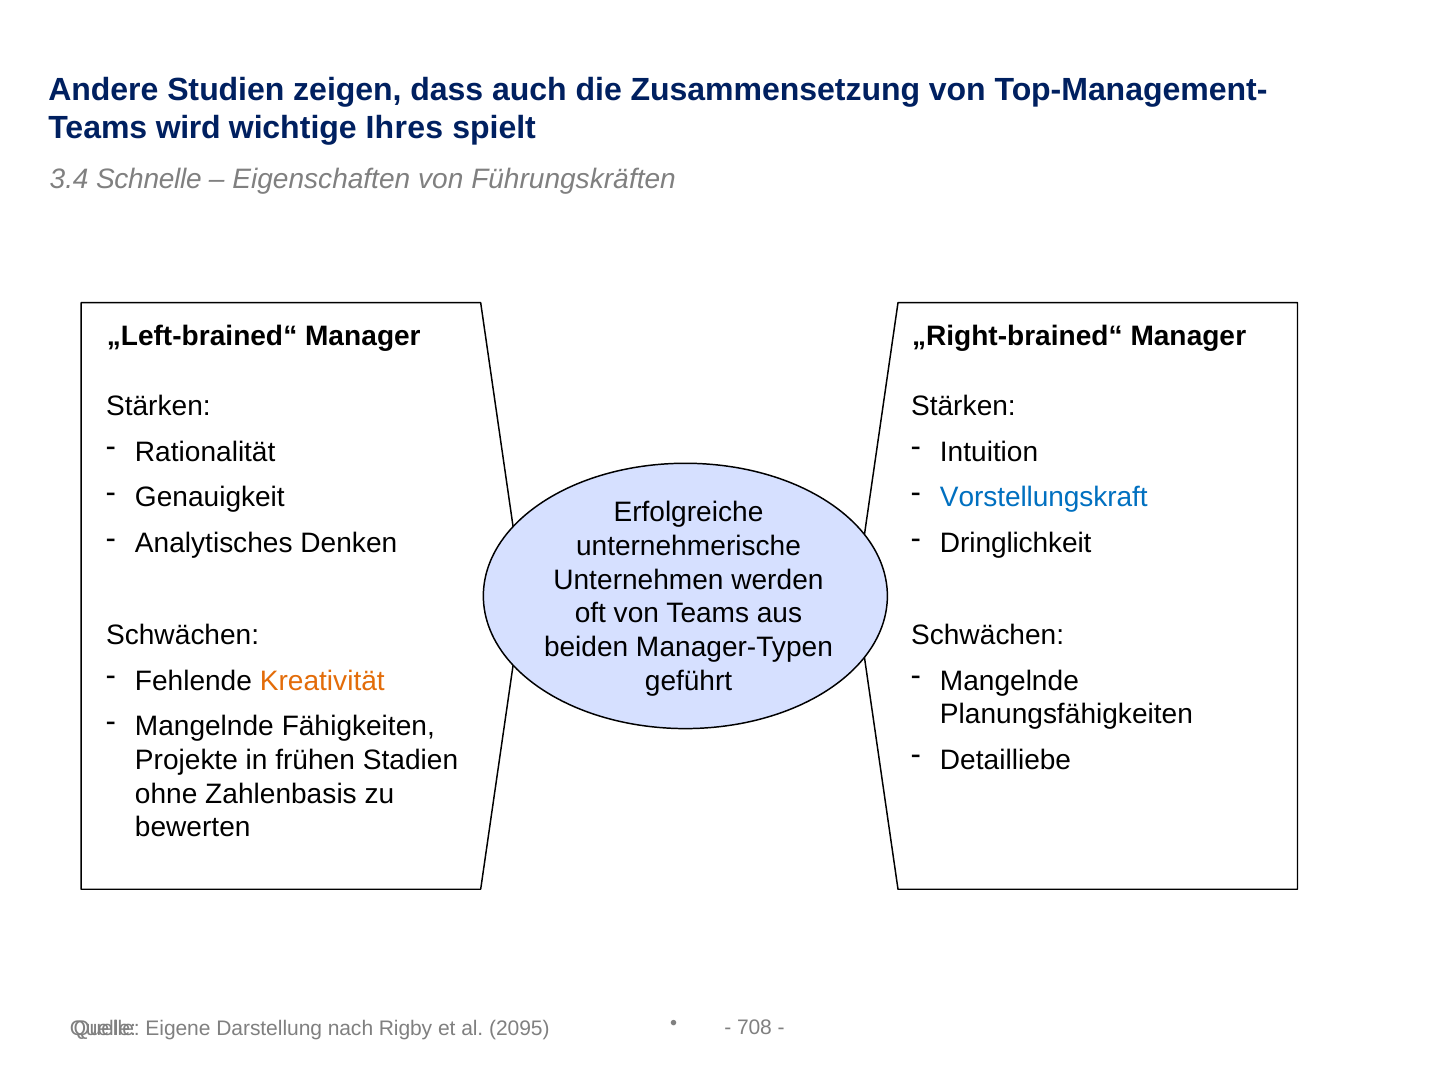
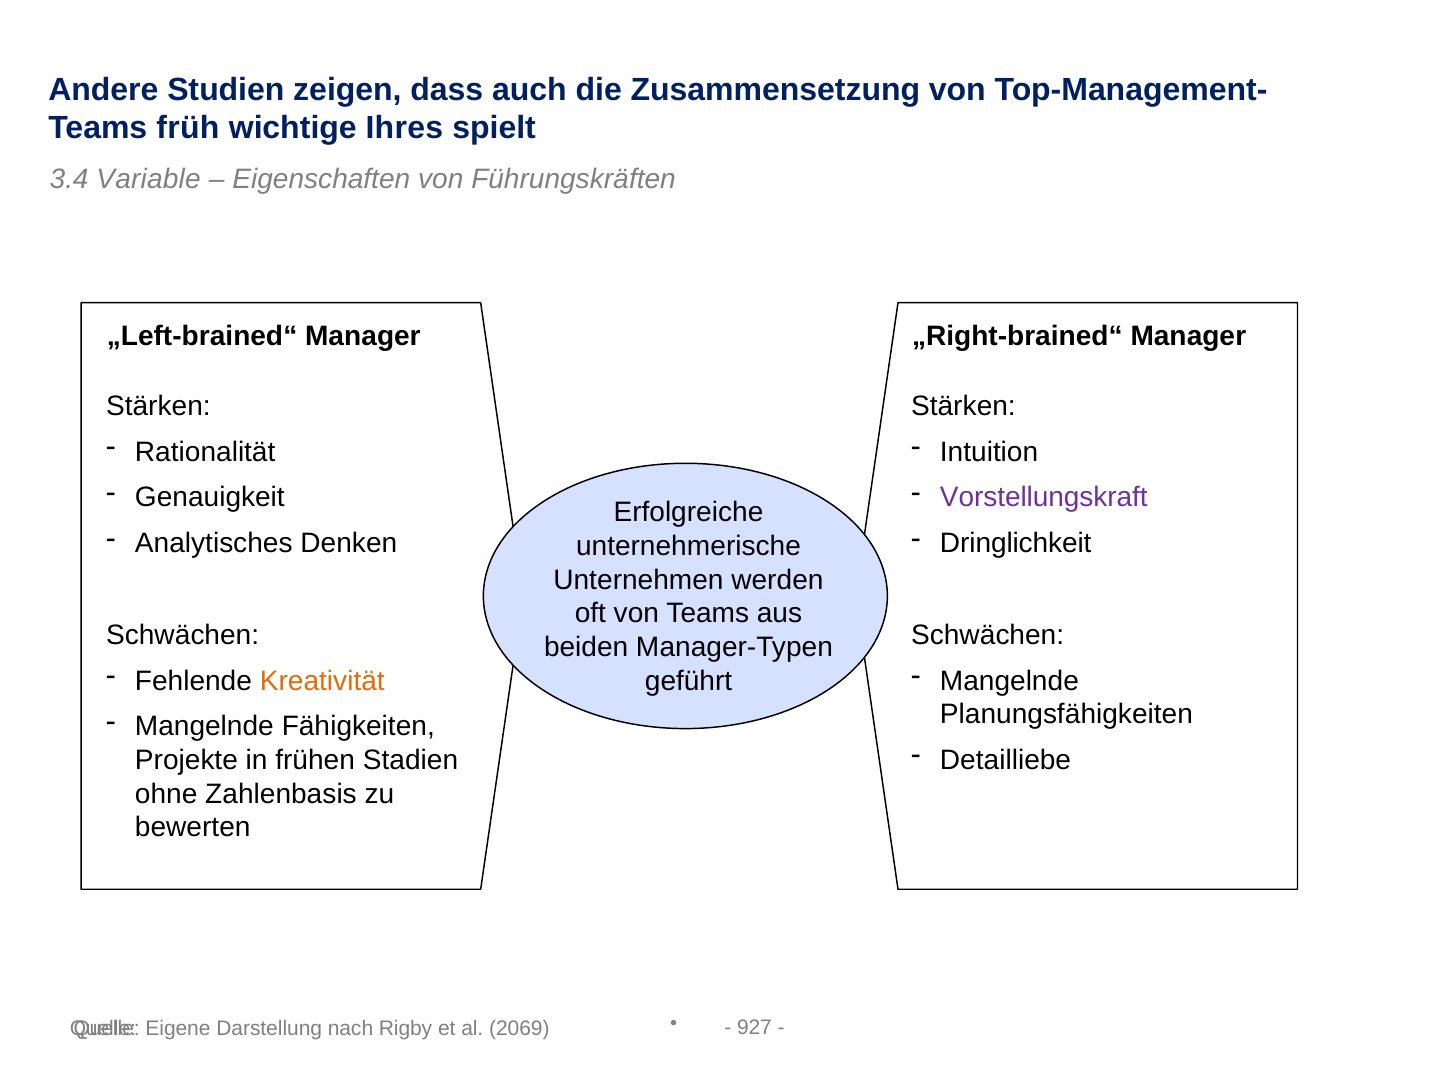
wird: wird -> früh (188, 128)
Schnelle: Schnelle -> Variable (149, 179)
Vorstellungskraft colour: blue -> purple (1044, 497)
708: 708 -> 927 (754, 1027)
2095: 2095 -> 2069 (519, 1028)
